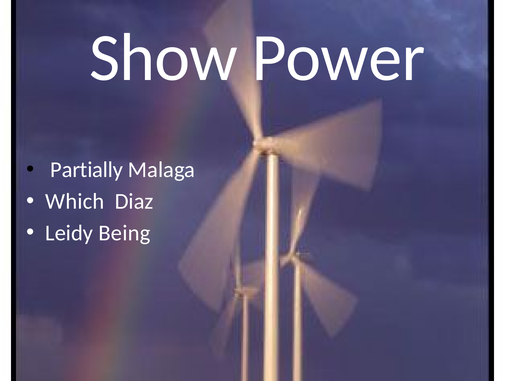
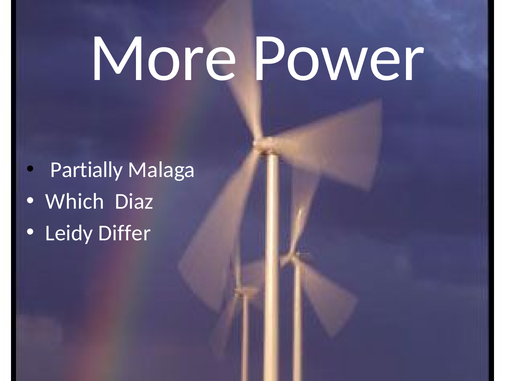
Show: Show -> More (163, 58)
Being: Being -> Differ (125, 233)
